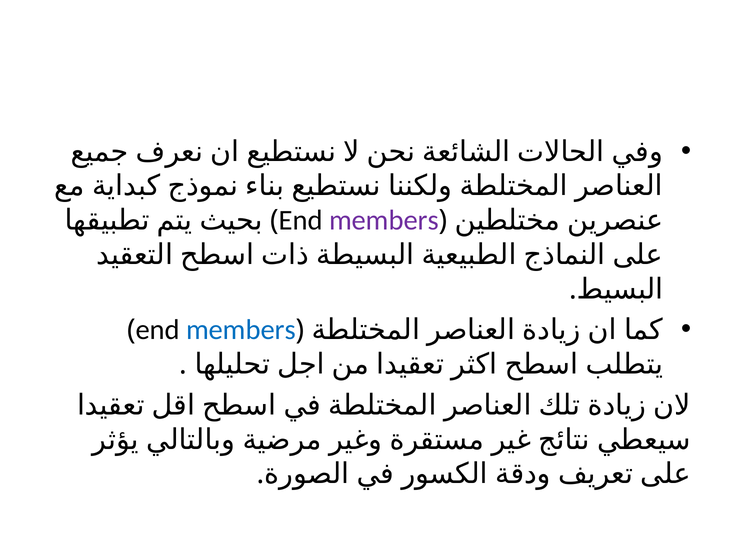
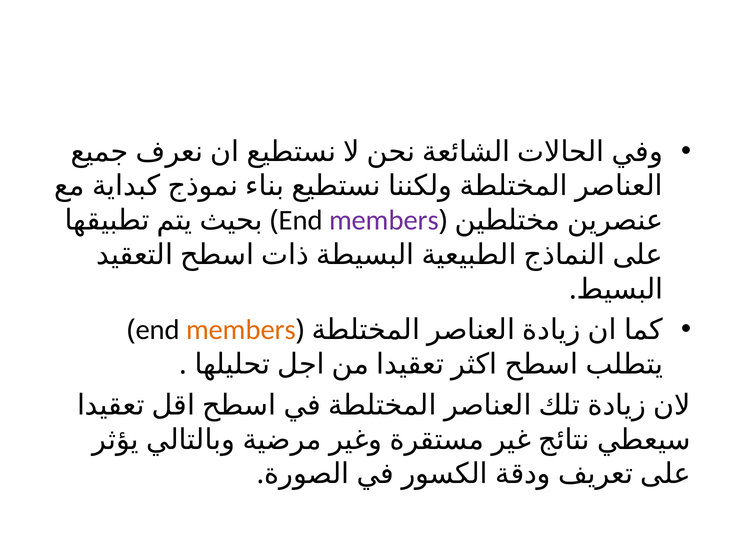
members colour: blue -> orange (241, 330)
